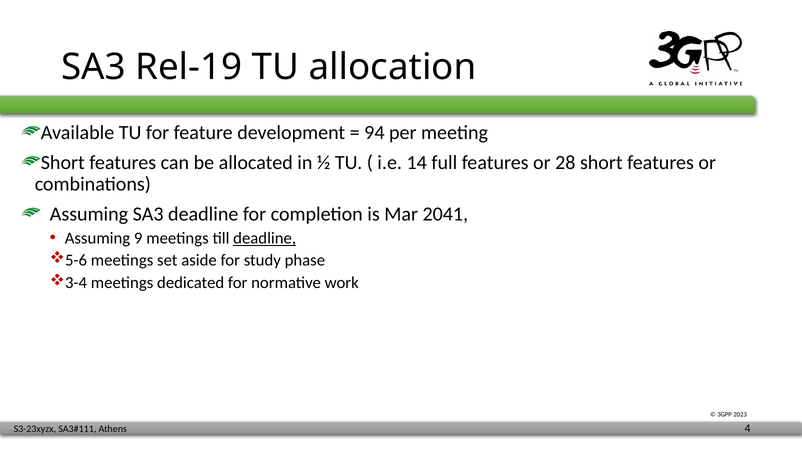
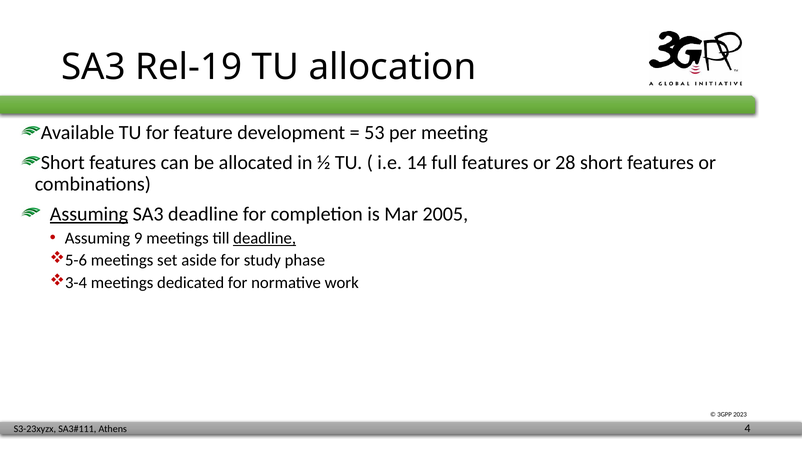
94: 94 -> 53 (374, 132)
Assuming underline: none -> present (89, 214)
2041: 2041 -> 2005 (445, 214)
